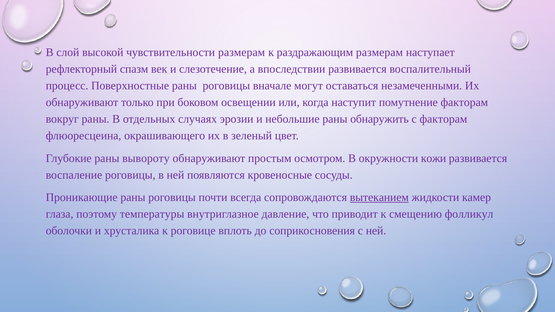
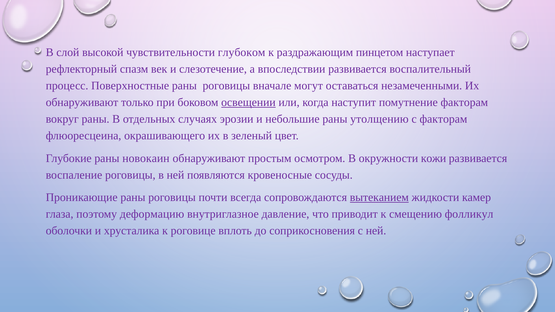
чувствительности размерам: размерам -> глубоком (242, 53)
раздражающим размерам: размерам -> пинцетом (380, 53)
освещении underline: none -> present (248, 103)
обнаружить: обнаружить -> утолщению (379, 119)
вывороту: вывороту -> новокаин (146, 158)
температуры: температуры -> деформацию (152, 214)
